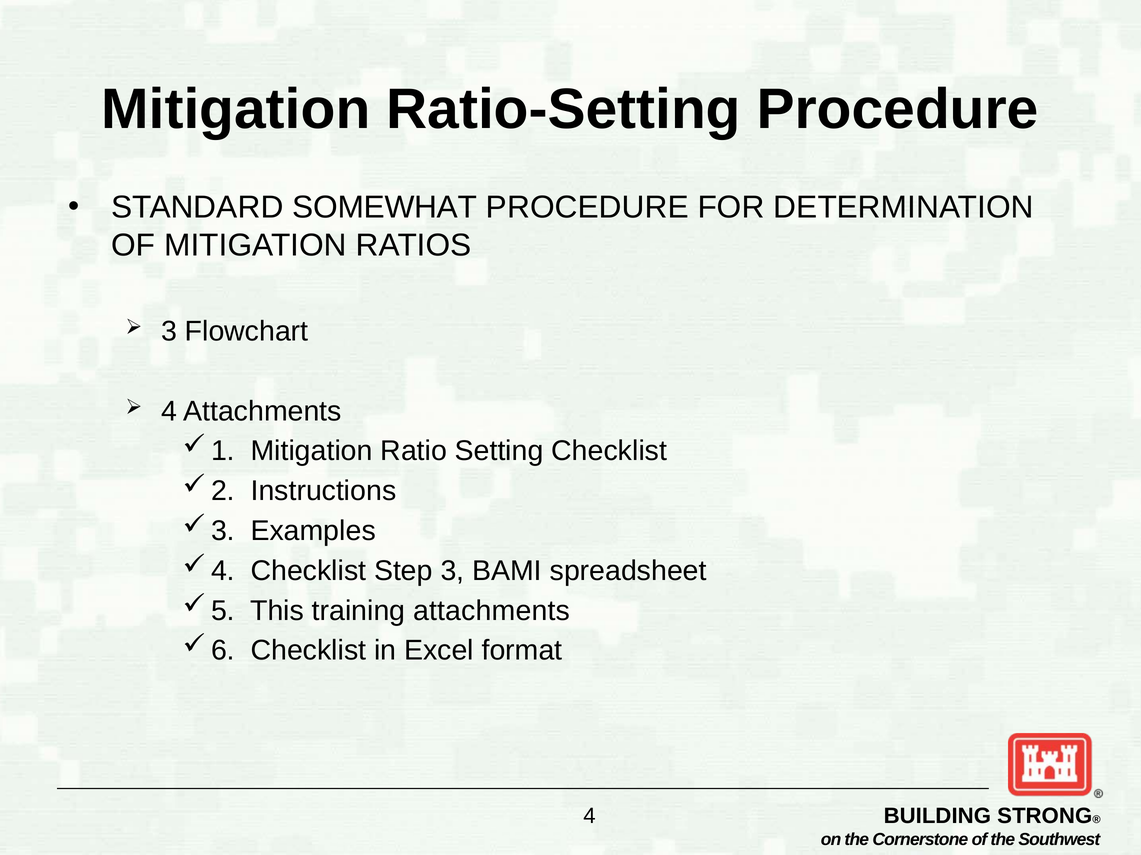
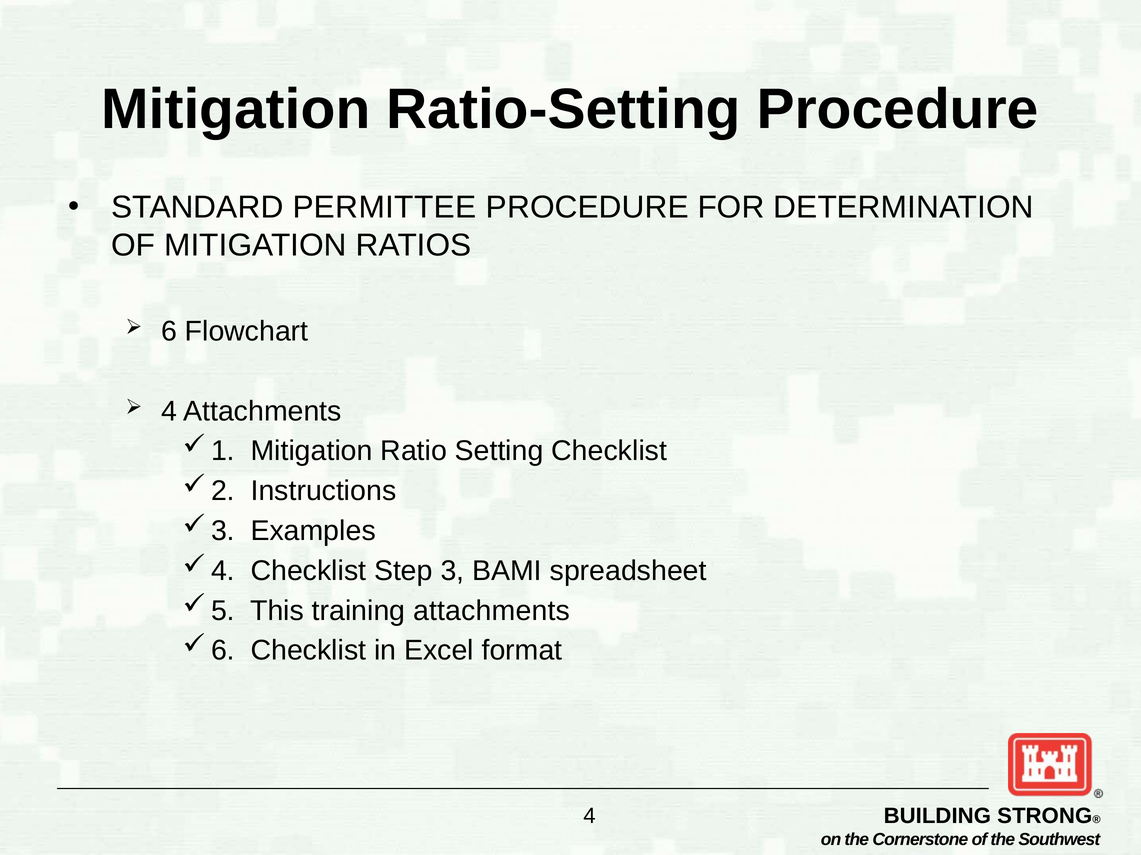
SOMEWHAT: SOMEWHAT -> PERMITTEE (384, 208)
3: 3 -> 6 (169, 332)
